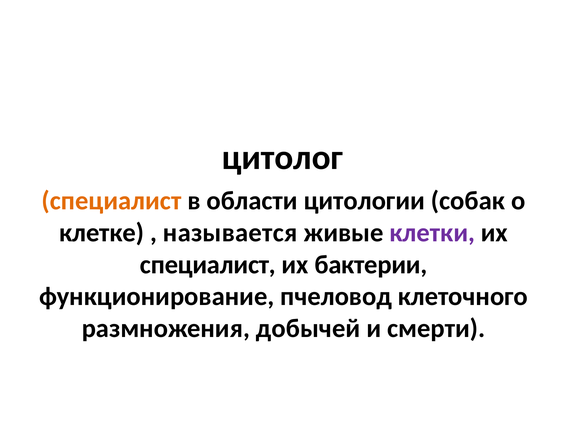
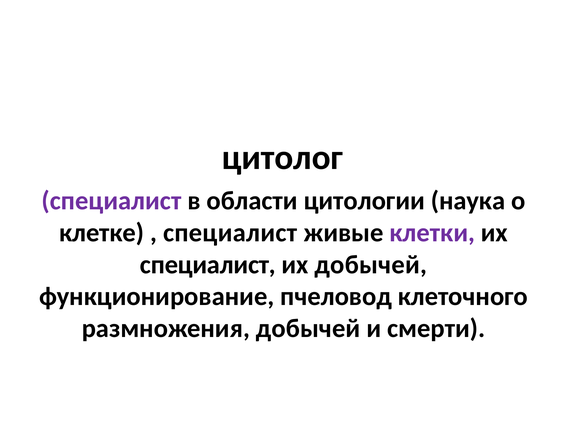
специалист colour: orange -> purple (111, 201)
собак: собак -> наука (468, 201)
называется: называется -> специалист (230, 233)
их бактерии: бактерии -> добычей (371, 265)
